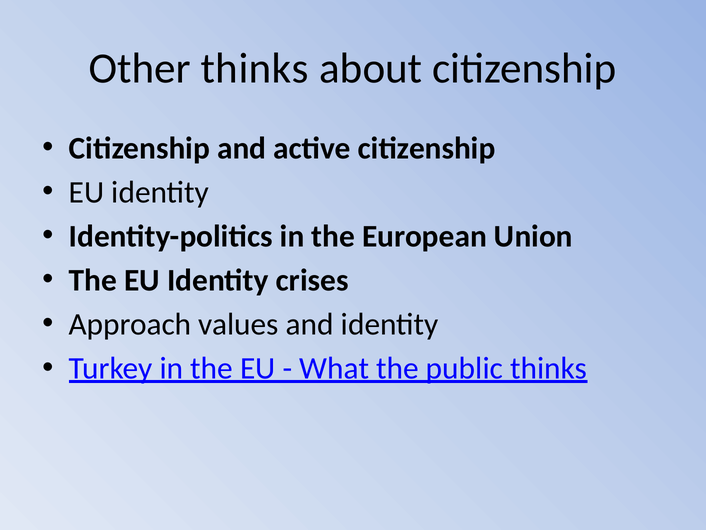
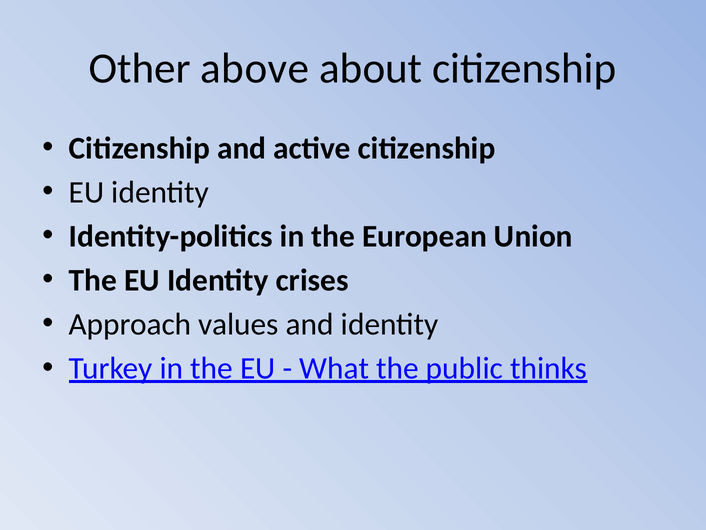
Other thinks: thinks -> above (255, 68)
